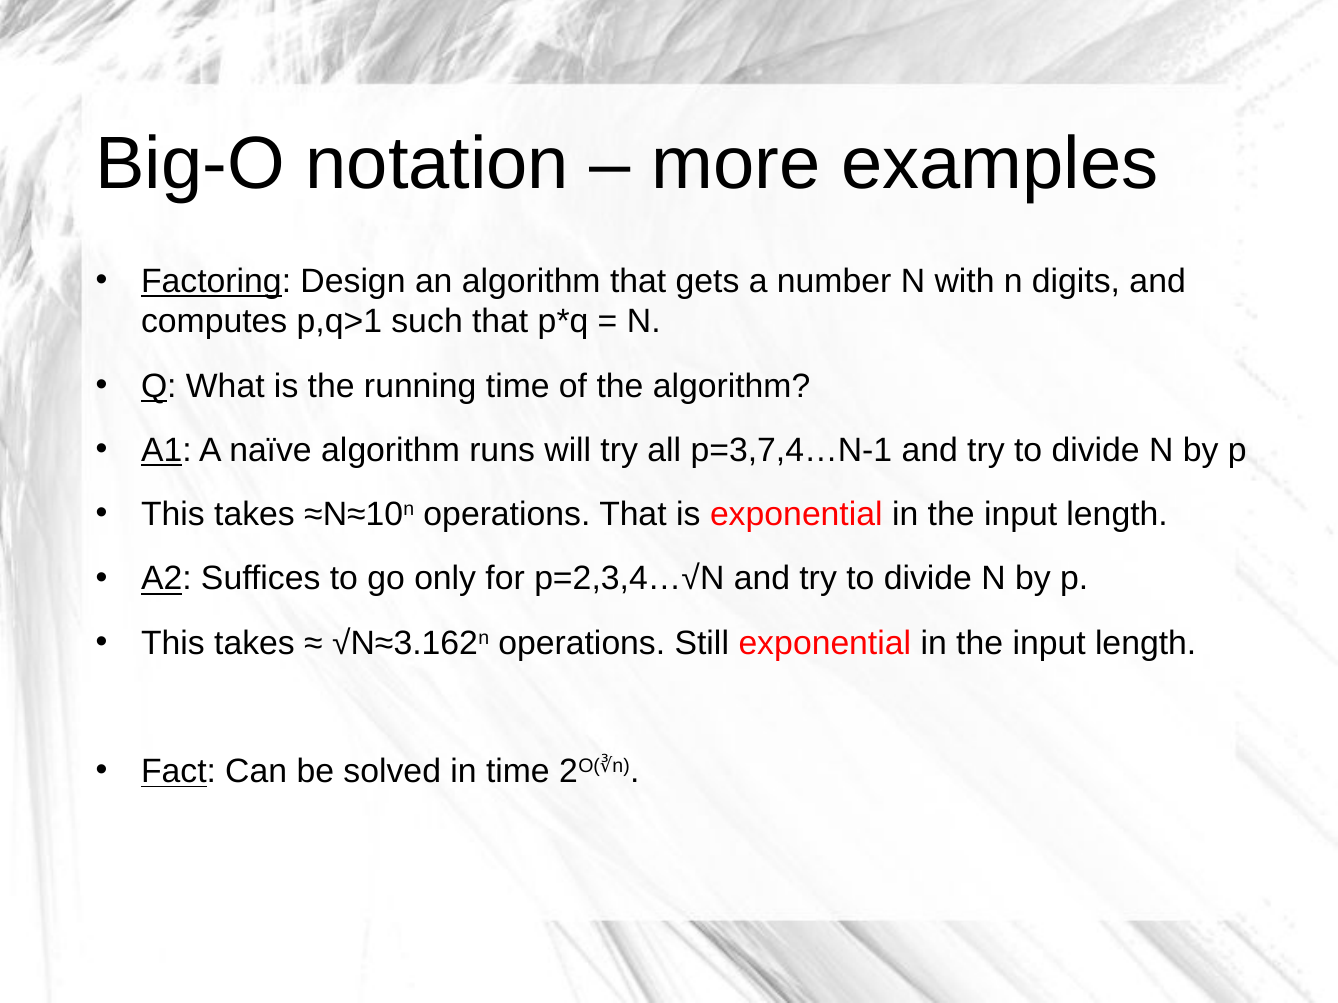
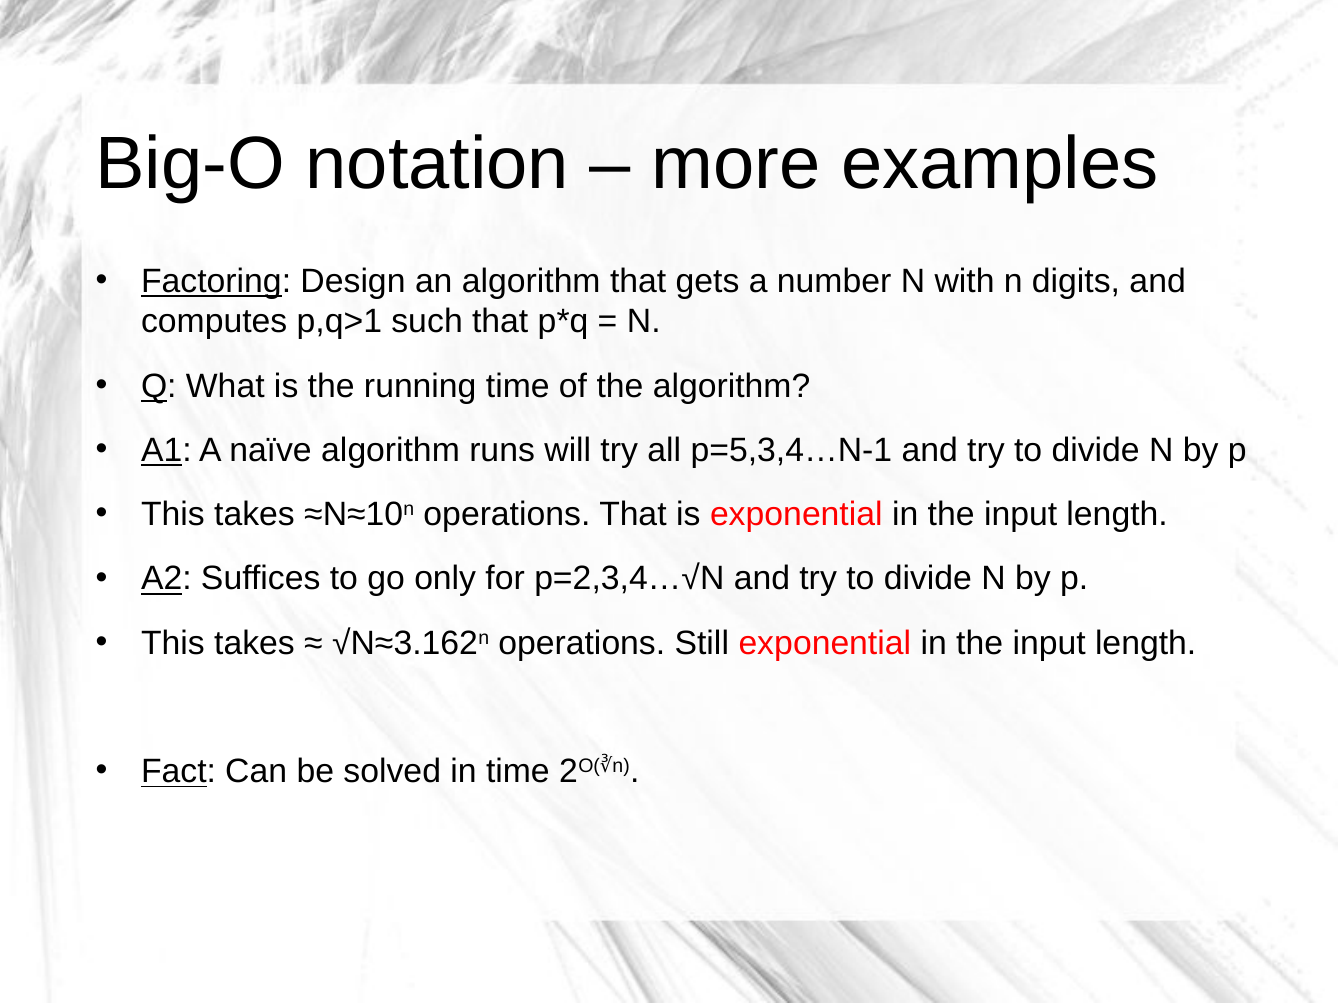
p=3,7,4…N-1: p=3,7,4…N-1 -> p=5,3,4…N-1 (791, 450)
